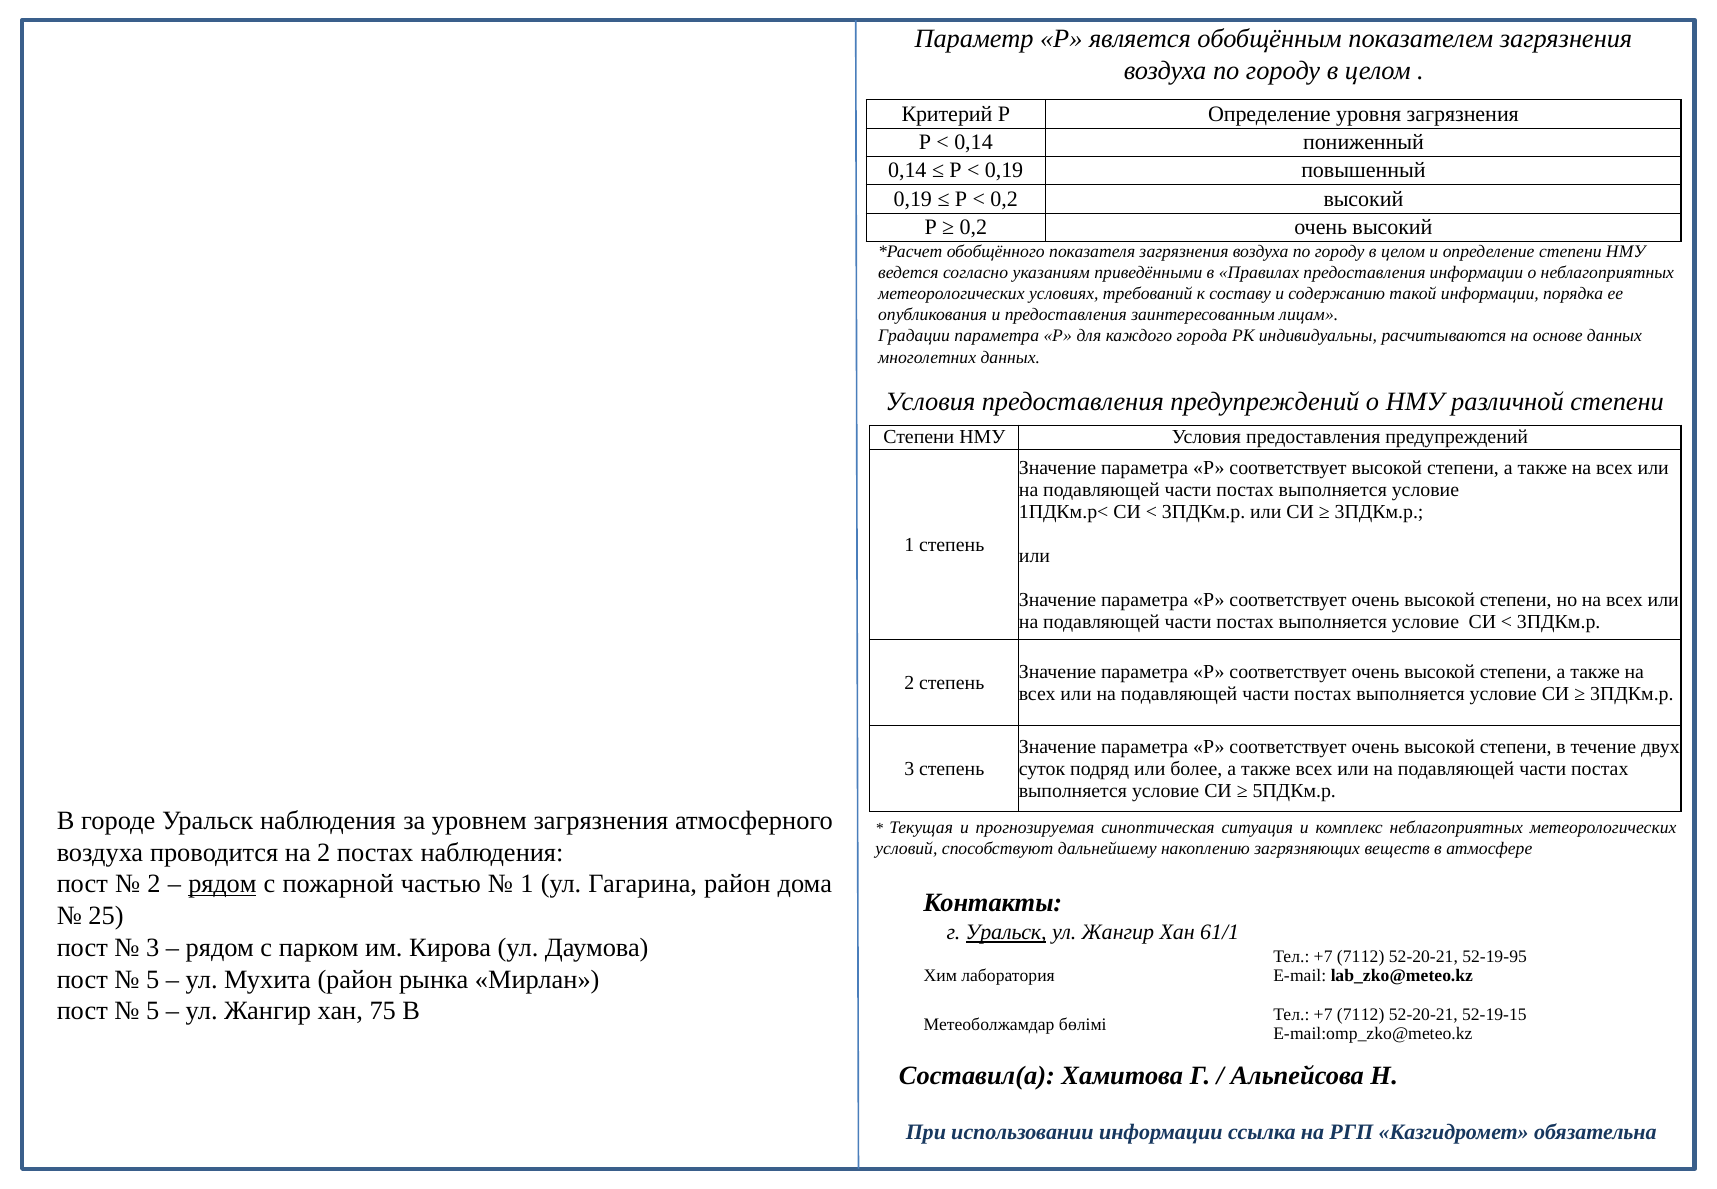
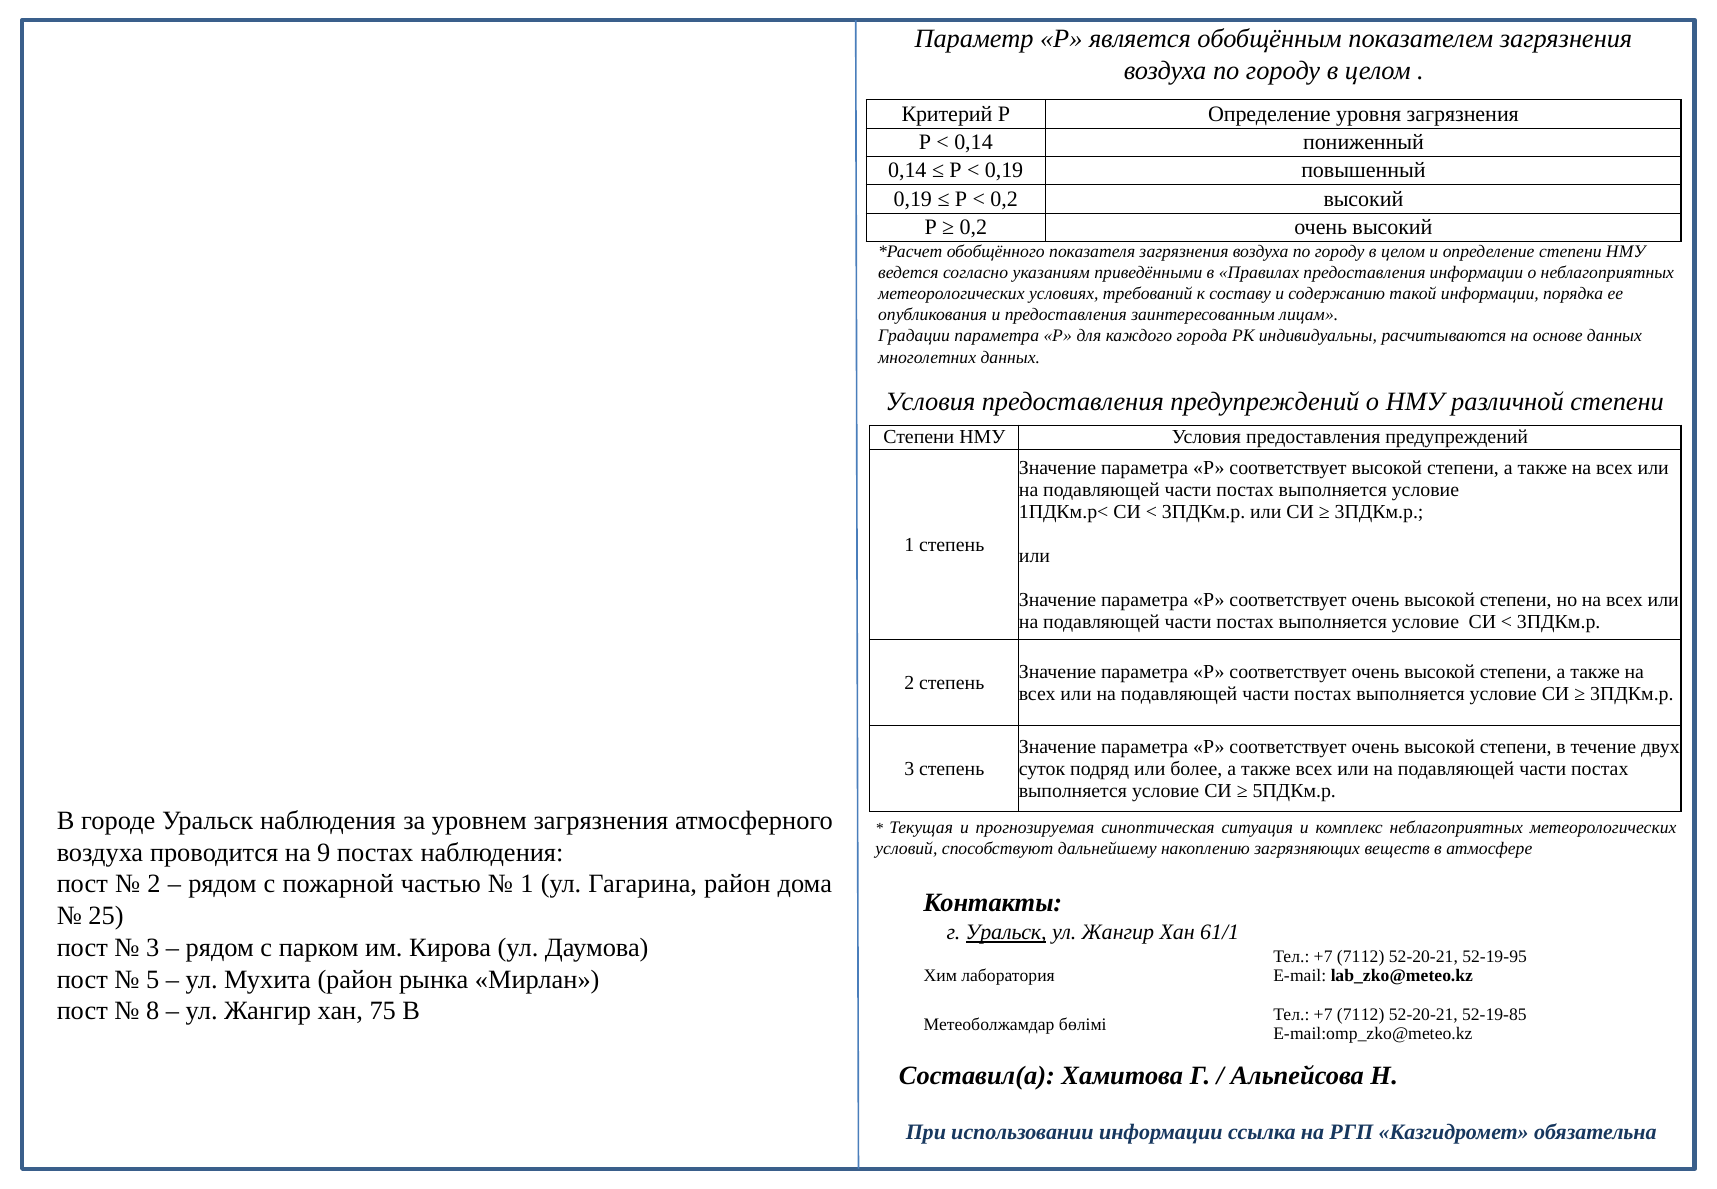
на 2: 2 -> 9 (324, 852)
рядом underline: present -> none (222, 884)
5: 5 -> 8 (153, 1011)
52-19-15: 52-19-15 -> 52-19-85 (1494, 1014)
